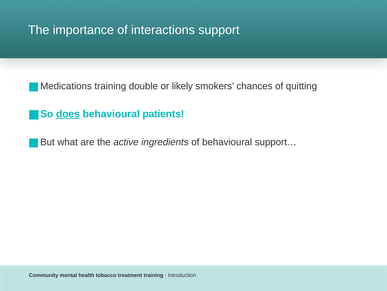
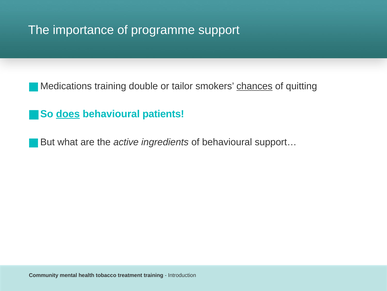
interactions: interactions -> programme (163, 30)
likely: likely -> tailor (182, 86)
chances underline: none -> present (254, 86)
